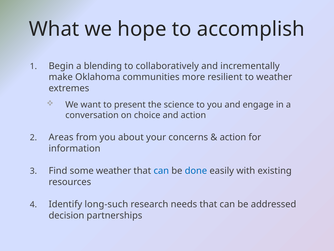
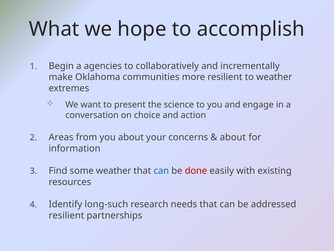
blending: blending -> agencies (103, 66)
action: action -> about (233, 137)
done colour: blue -> red (196, 171)
decision: decision -> resilient (66, 215)
